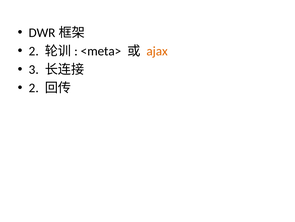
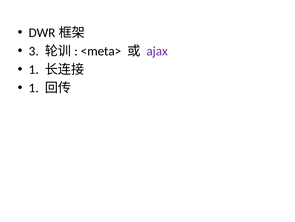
2: 2 -> 3 (34, 51)
ajax colour: orange -> purple (157, 51)
3: 3 -> 1 (34, 69)
2: 2 -> 1 (34, 88)
